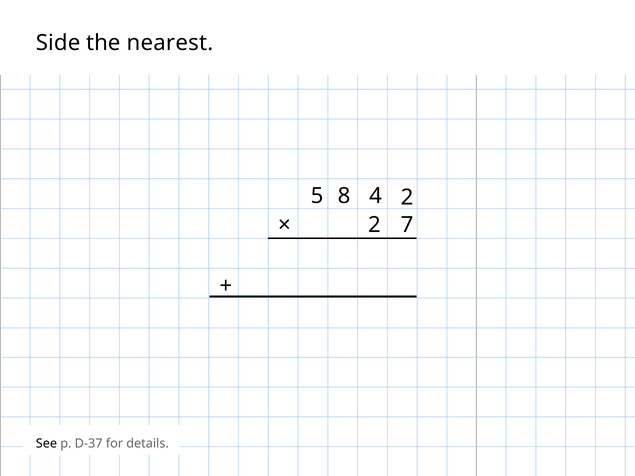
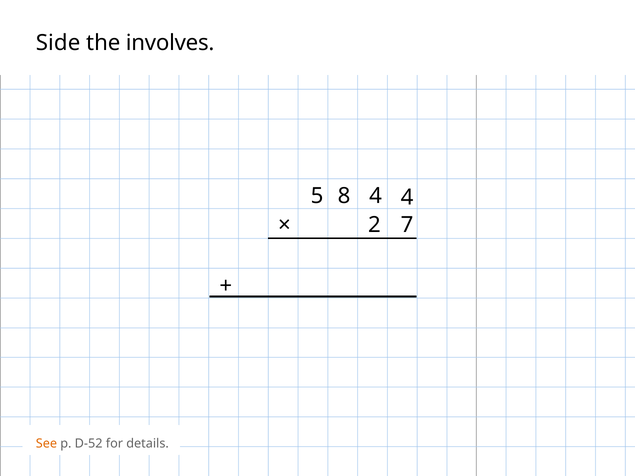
nearest: nearest -> involves (170, 43)
4 2: 2 -> 4 (407, 197)
See colour: black -> orange (46, 444)
D-37: D-37 -> D-52 (89, 444)
